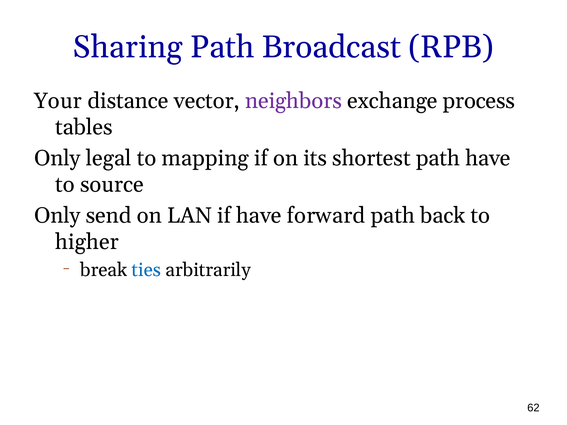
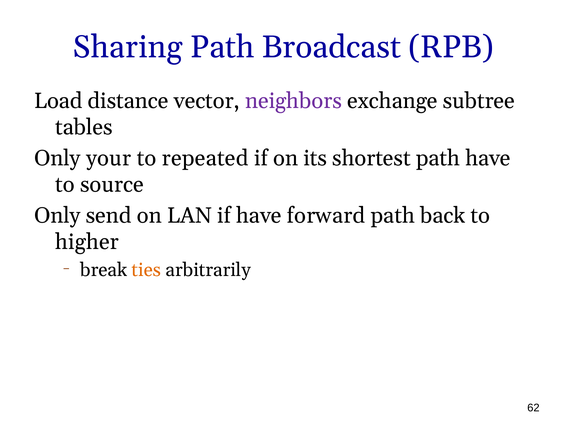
Your: Your -> Load (58, 101)
process: process -> subtree (479, 101)
legal: legal -> your (109, 158)
mapping: mapping -> repeated (205, 158)
ties colour: blue -> orange (146, 270)
